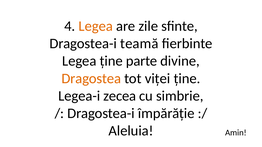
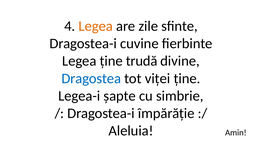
teamă: teamă -> cuvine (139, 44)
parte: parte -> trudă (142, 61)
Dragostea colour: orange -> blue (91, 79)
zecea: zecea -> șapte (120, 96)
